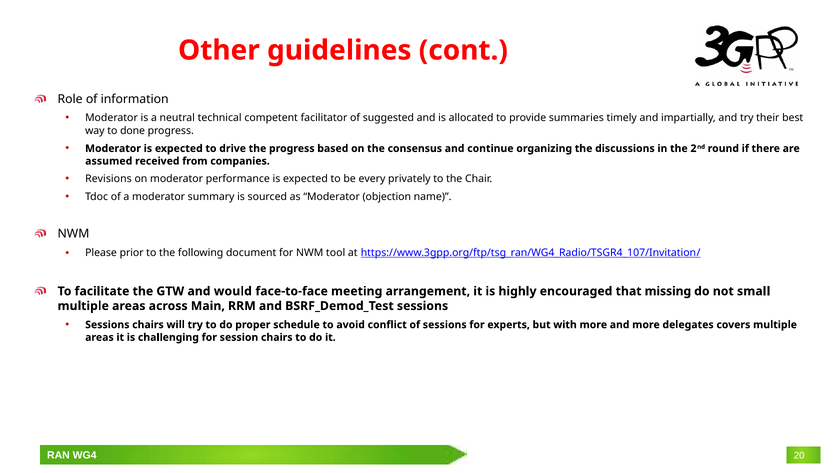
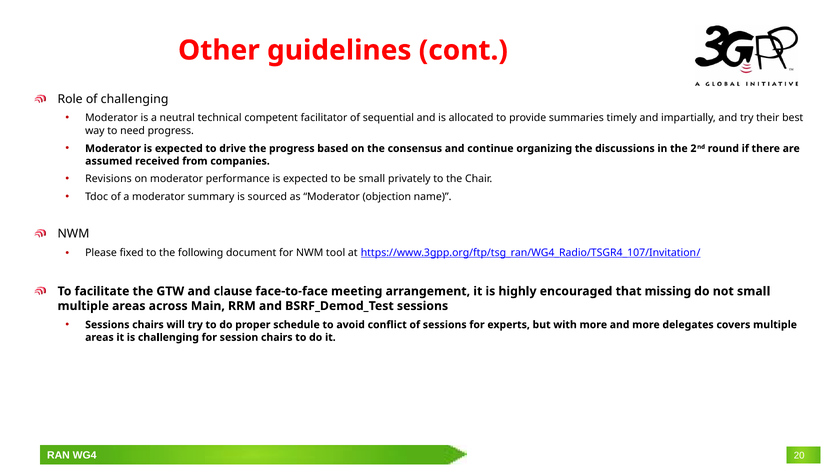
of information: information -> challenging (135, 99)
suggested: suggested -> sequential (388, 118)
done: done -> need (133, 130)
be every: every -> small (372, 179)
prior: prior -> fixed (132, 252)
would: would -> clause (233, 291)
